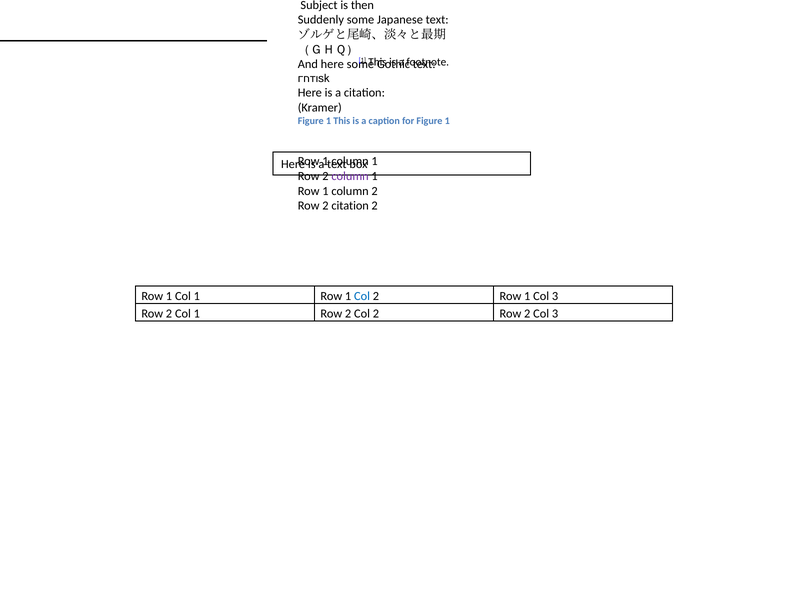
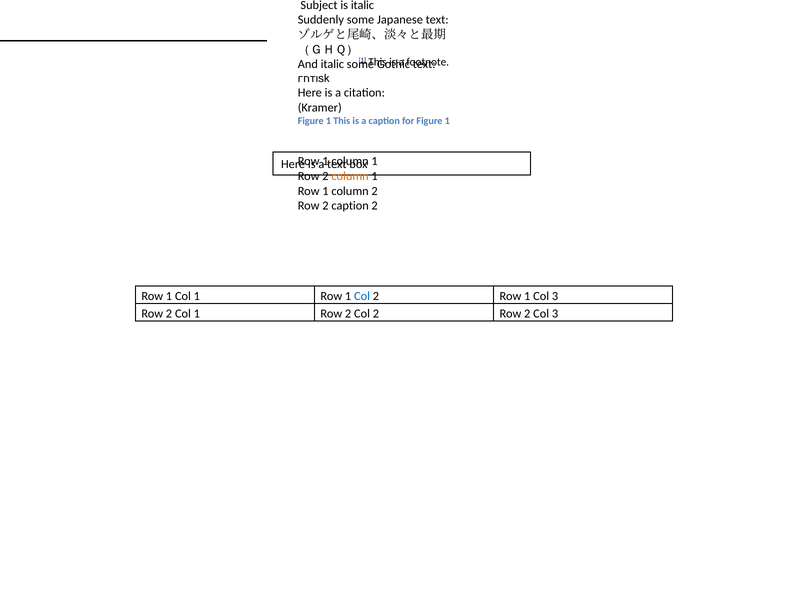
is then: then -> italic (362, 5)
And here: here -> italic (332, 64)
column colour: purple -> orange (350, 176)
2 citation: citation -> caption (350, 206)
